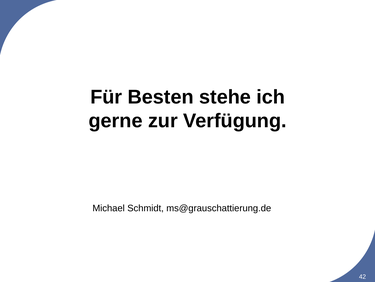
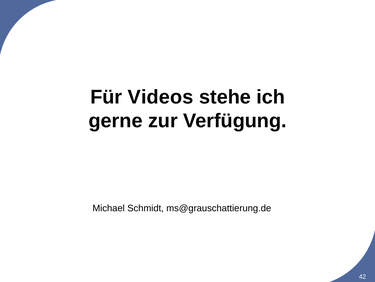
Besten: Besten -> Videos (161, 97)
